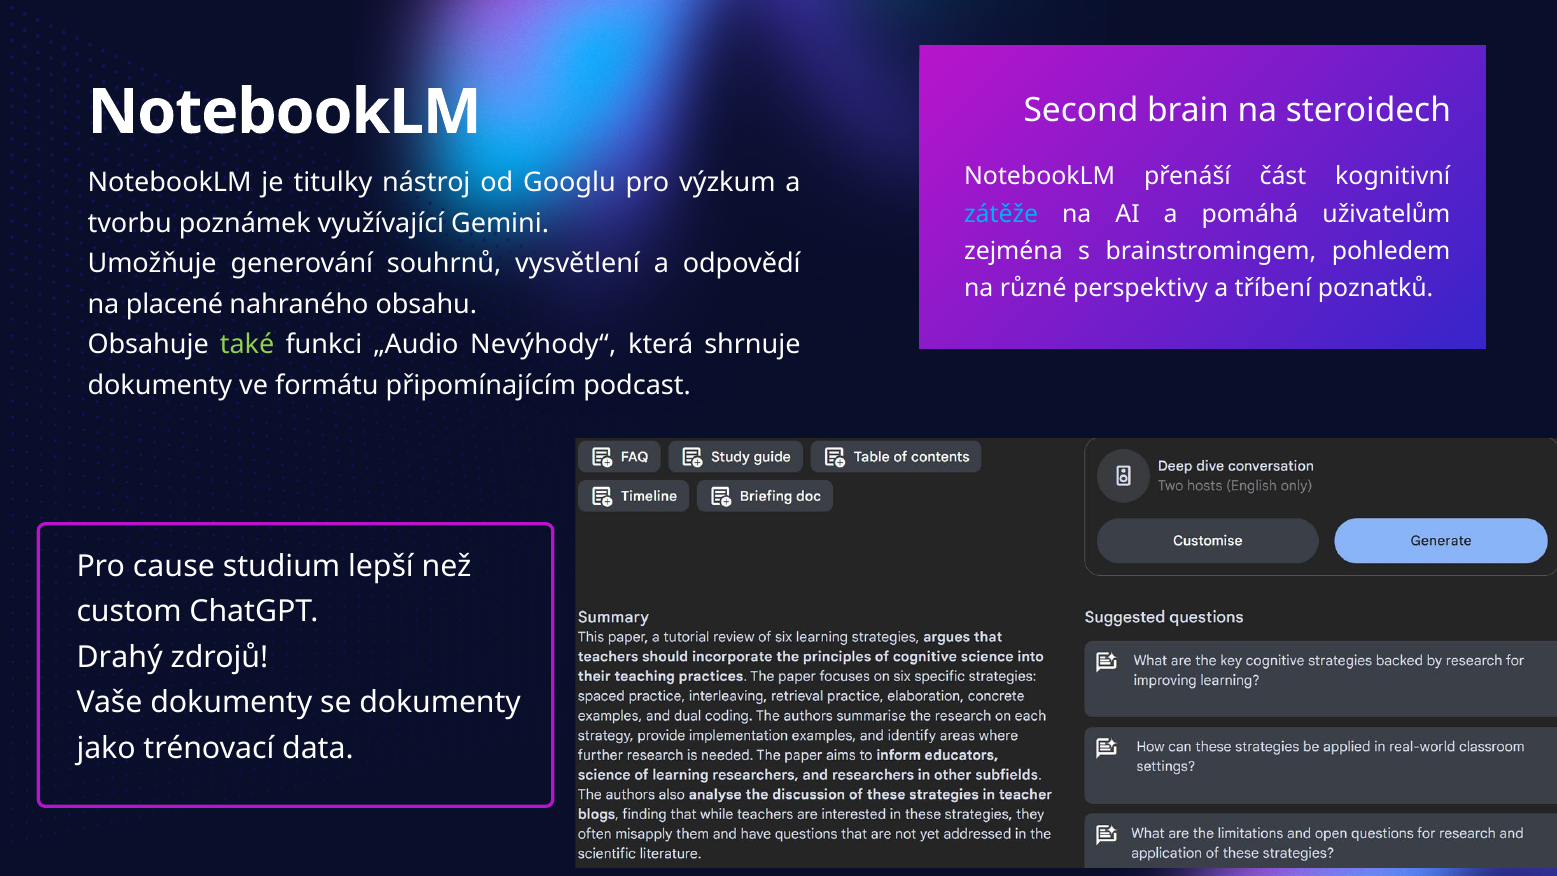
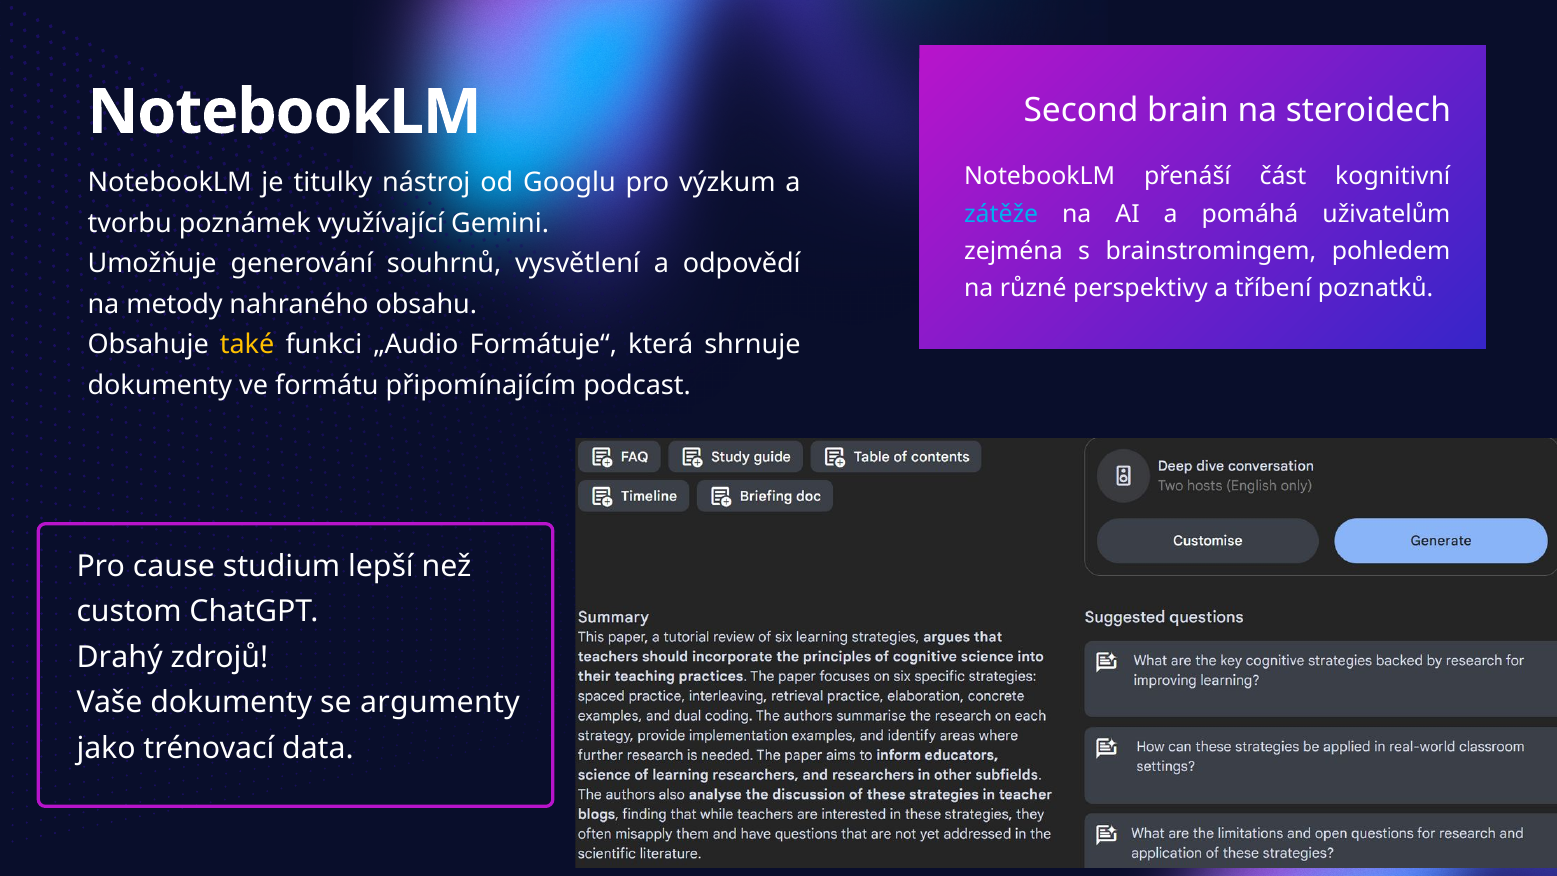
placené: placené -> metody (175, 304)
také colour: light green -> yellow (247, 345)
Nevýhody“: Nevýhody“ -> Formátuje“ (543, 345)
se dokumenty: dokumenty -> argumenty (440, 703)
